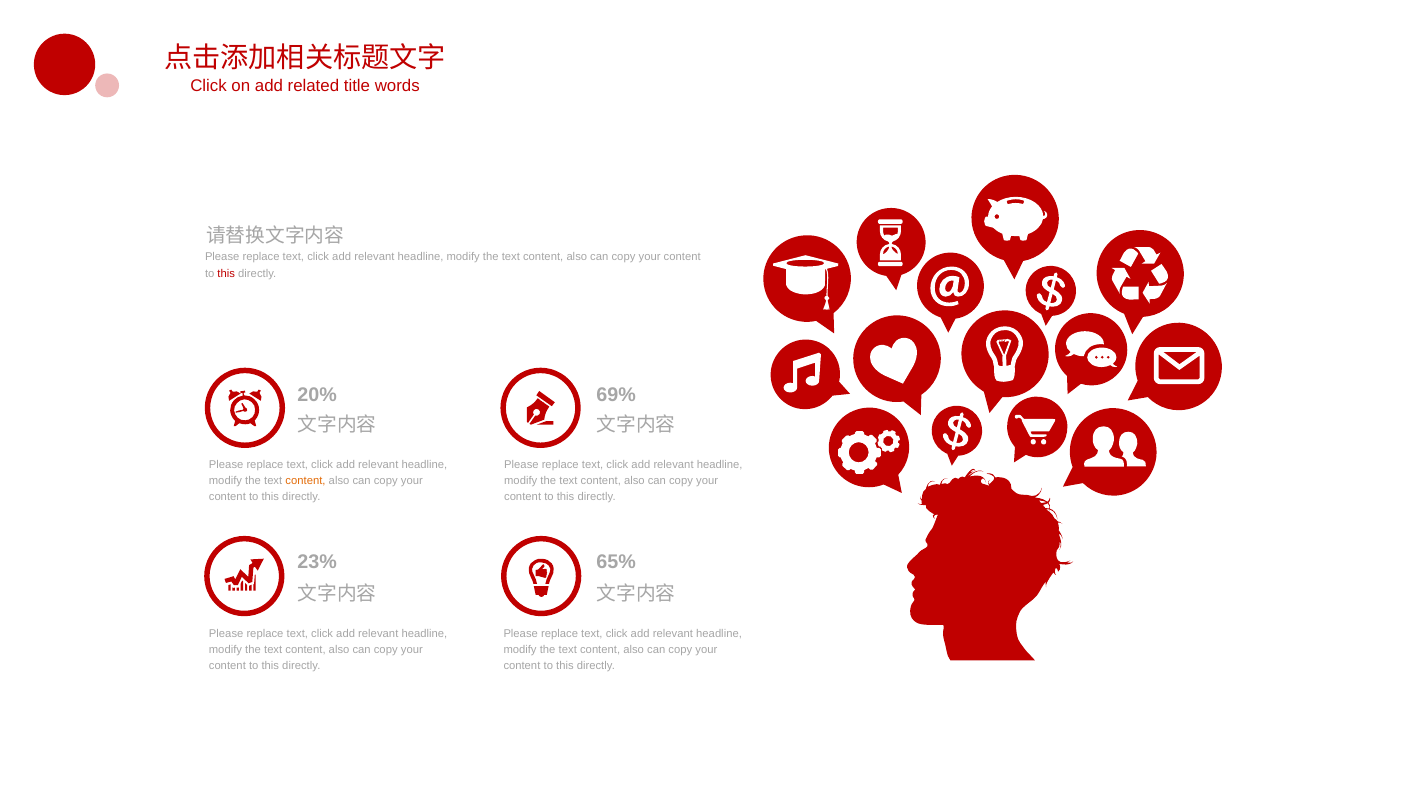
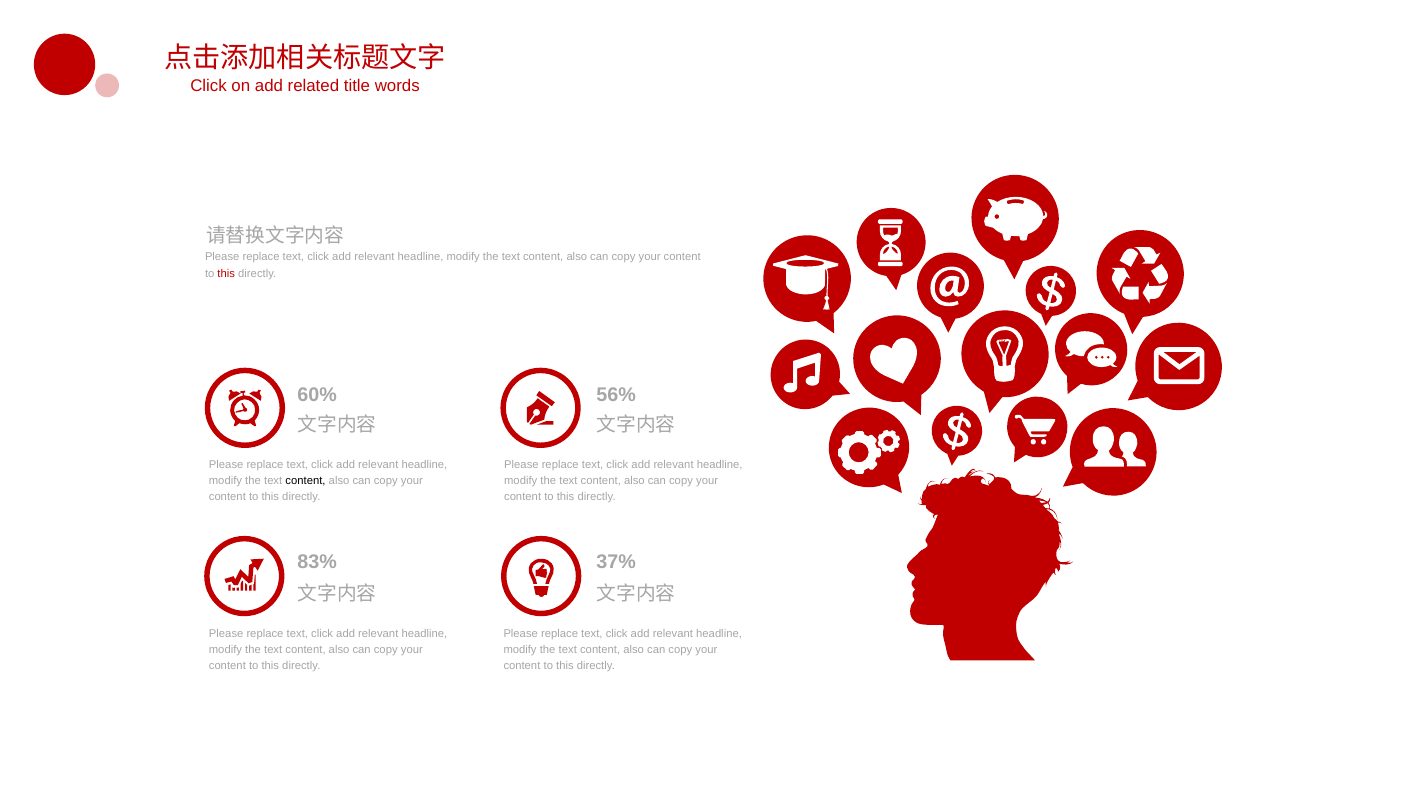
20%: 20% -> 60% (317, 395)
69%: 69% -> 56% (616, 395)
content colour: orange -> black (306, 480)
23%: 23% -> 83% (317, 562)
65%: 65% -> 37% (616, 562)
